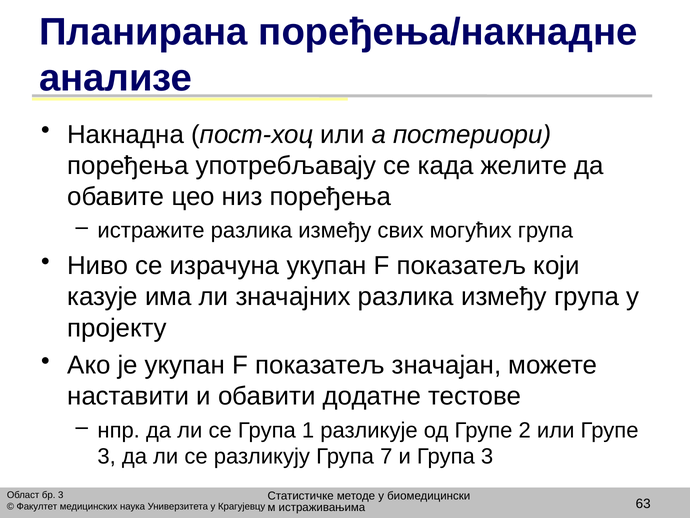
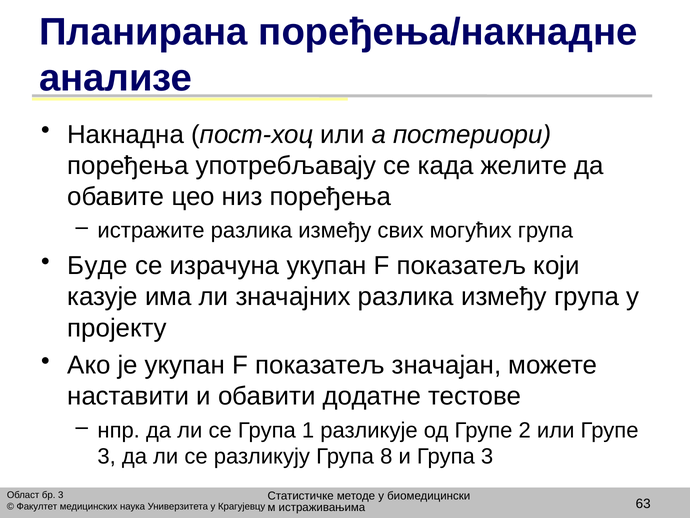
Ниво: Ниво -> Буде (98, 266)
7: 7 -> 8 (386, 456)
